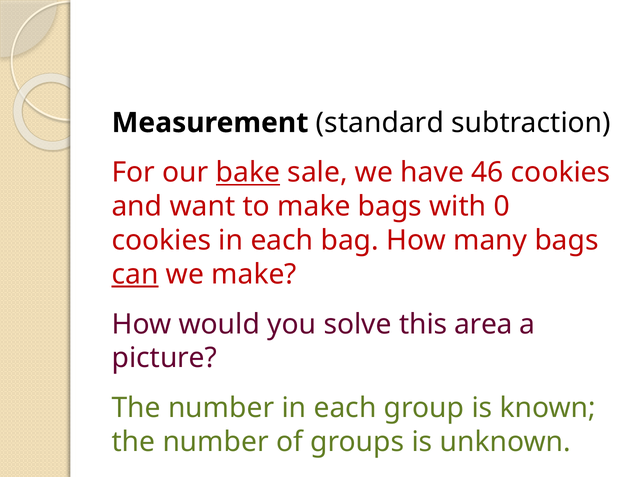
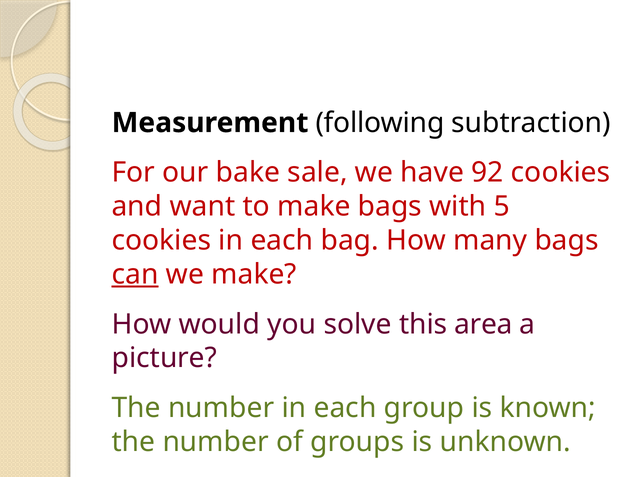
standard: standard -> following (380, 123)
bake underline: present -> none (248, 172)
46: 46 -> 92 (487, 172)
0: 0 -> 5 (502, 206)
